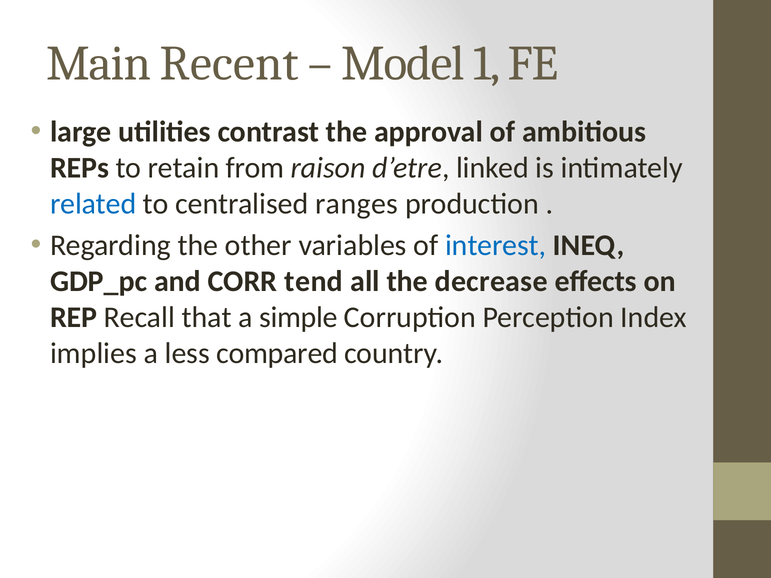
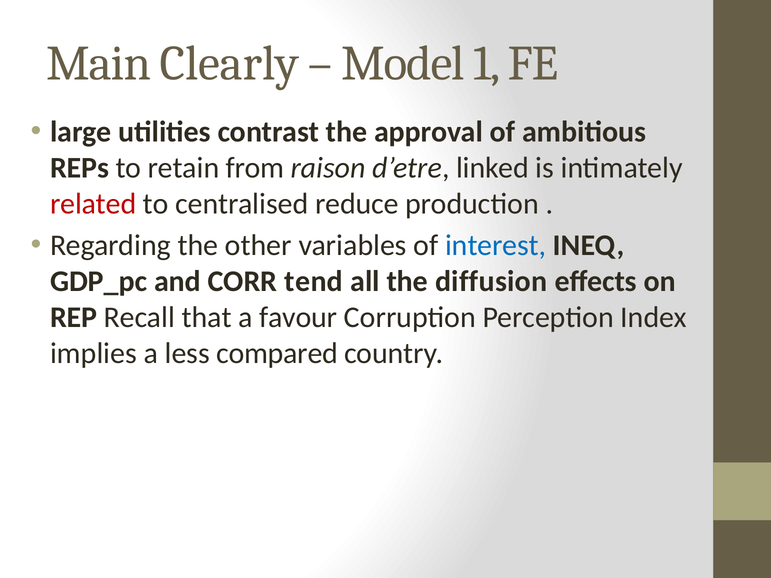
Recent: Recent -> Clearly (229, 63)
related colour: blue -> red (93, 204)
ranges: ranges -> reduce (357, 204)
decrease: decrease -> diffusion (491, 282)
simple: simple -> favour (298, 318)
